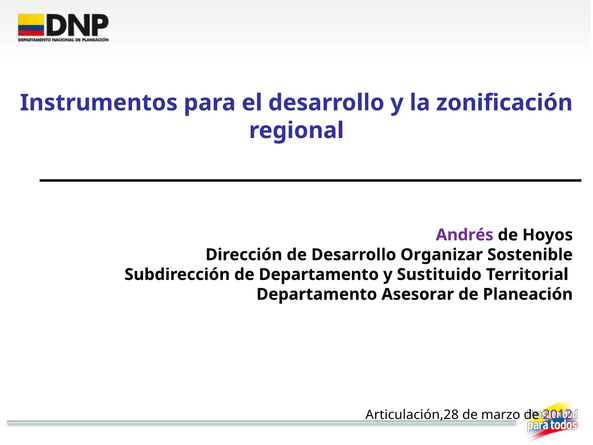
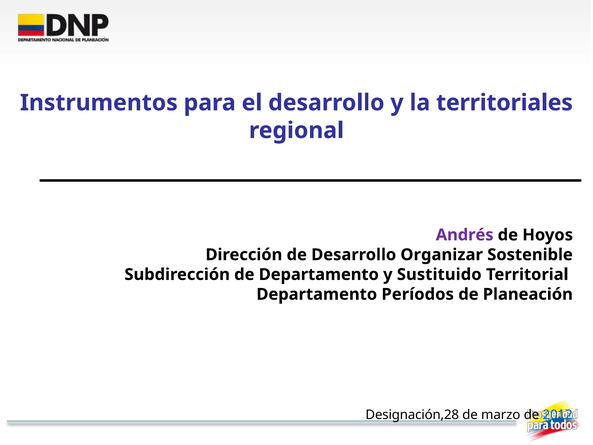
zonificación: zonificación -> territoriales (504, 103)
Asesorar: Asesorar -> Períodos (418, 294)
Articulación,28: Articulación,28 -> Designación,28 (412, 414)
2012 colour: purple -> blue (558, 414)
